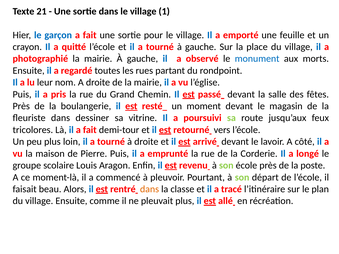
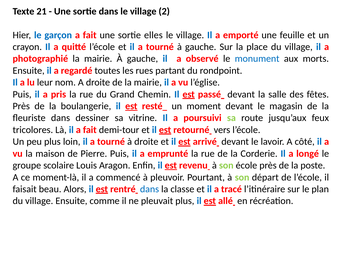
1: 1 -> 2 (164, 11)
pour: pour -> elles (153, 35)
dans colour: orange -> blue (150, 189)
